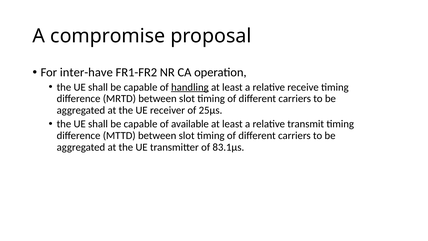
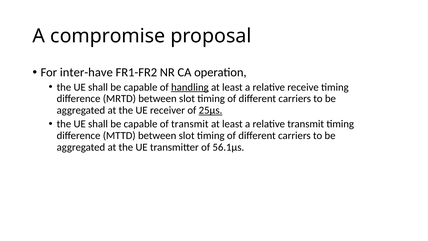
25µs underline: none -> present (211, 110)
of available: available -> transmit (190, 124)
83.1µs: 83.1µs -> 56.1µs (228, 147)
